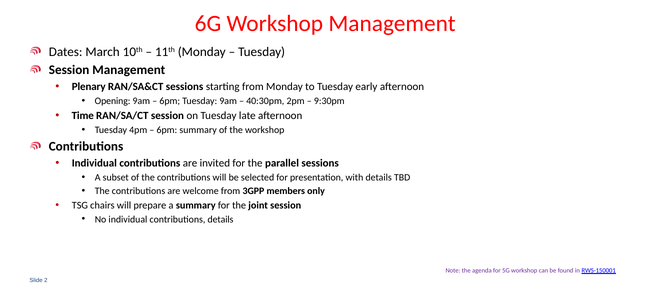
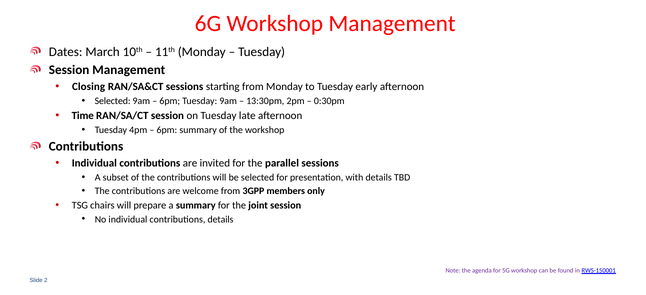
Plenary: Plenary -> Closing (89, 87)
Opening: Opening -> Selected (113, 101)
40:30pm: 40:30pm -> 13:30pm (265, 101)
9:30pm: 9:30pm -> 0:30pm (329, 101)
